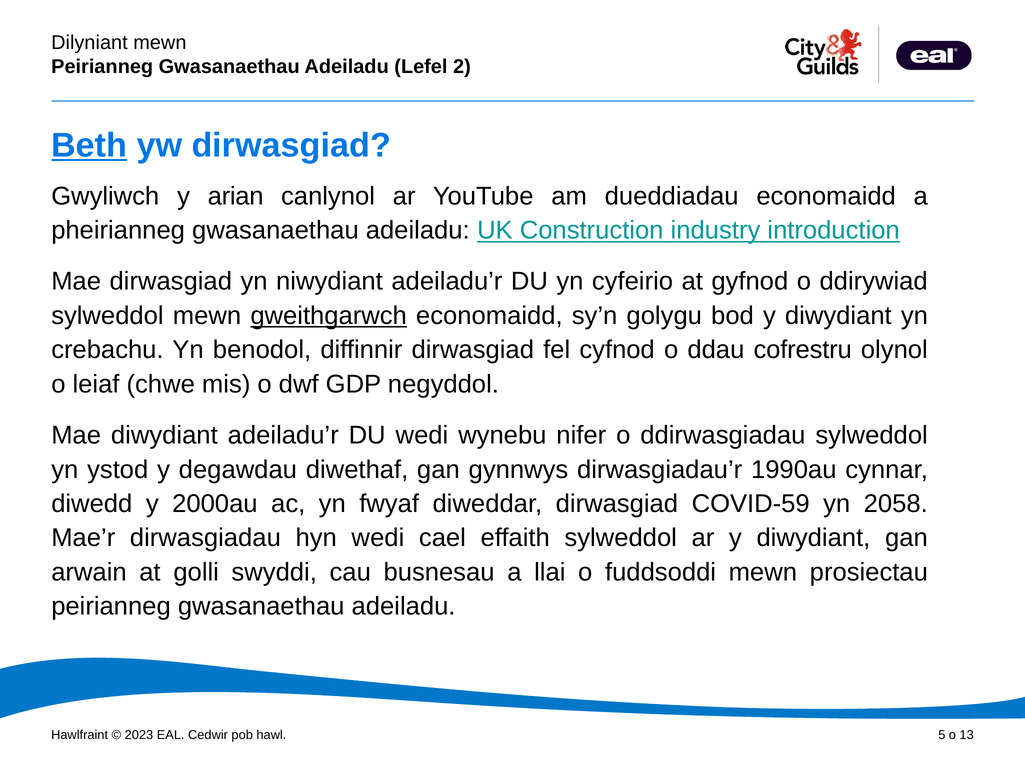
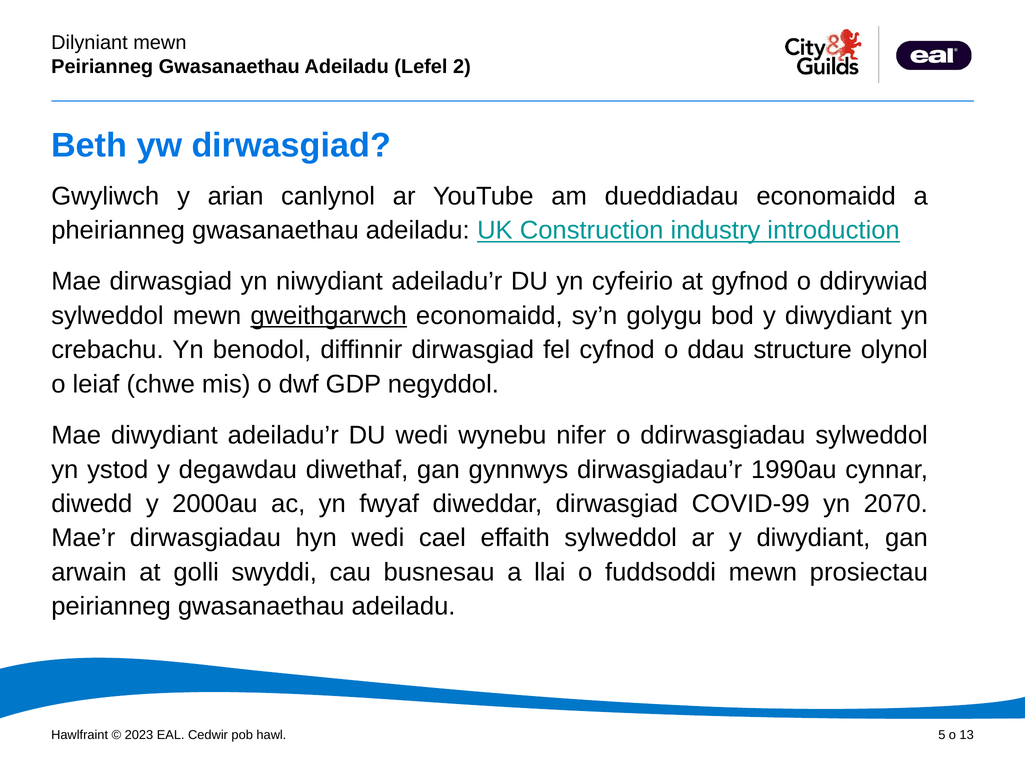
Beth underline: present -> none (89, 145)
cofrestru: cofrestru -> structure (803, 350)
COVID-59: COVID-59 -> COVID-99 (751, 504)
2058: 2058 -> 2070 (896, 504)
